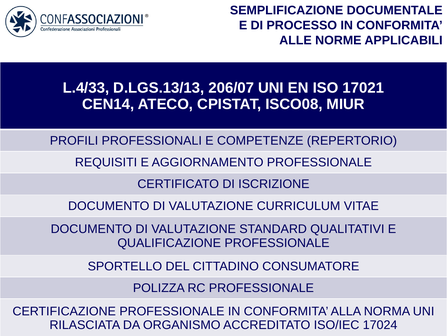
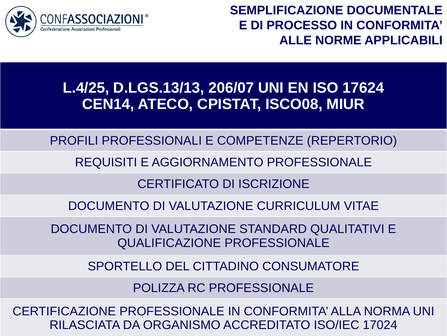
L.4/33: L.4/33 -> L.4/25 (86, 88)
17021: 17021 -> 17624 (363, 88)
